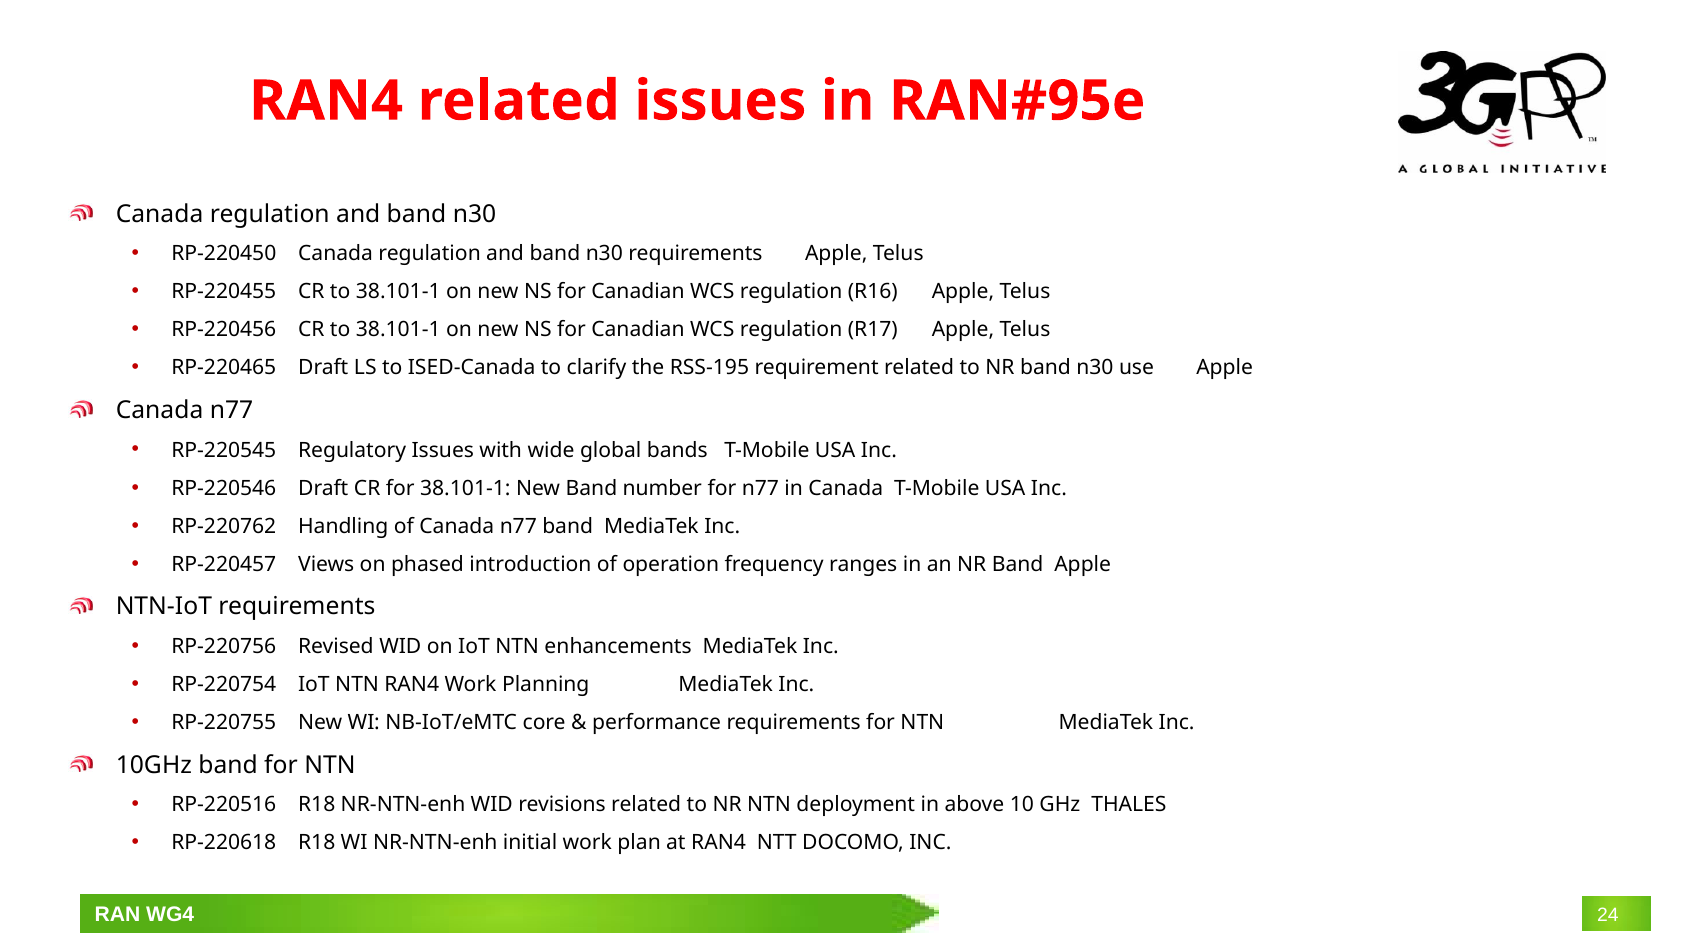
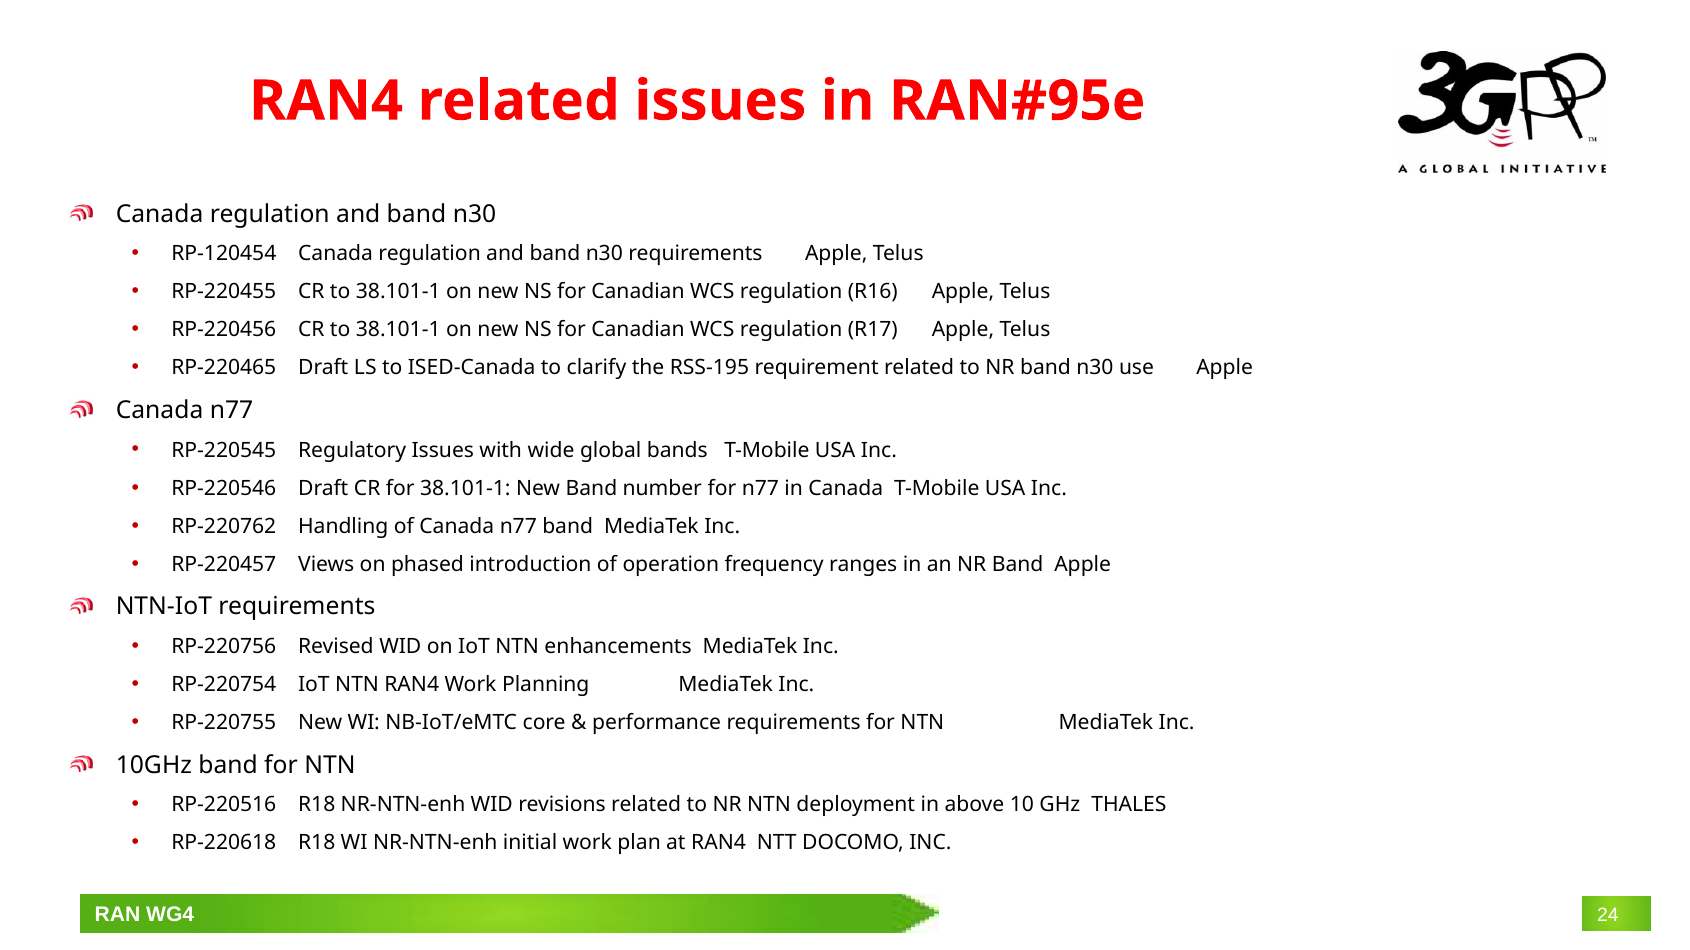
RP-220450: RP-220450 -> RP-120454 (224, 254)
